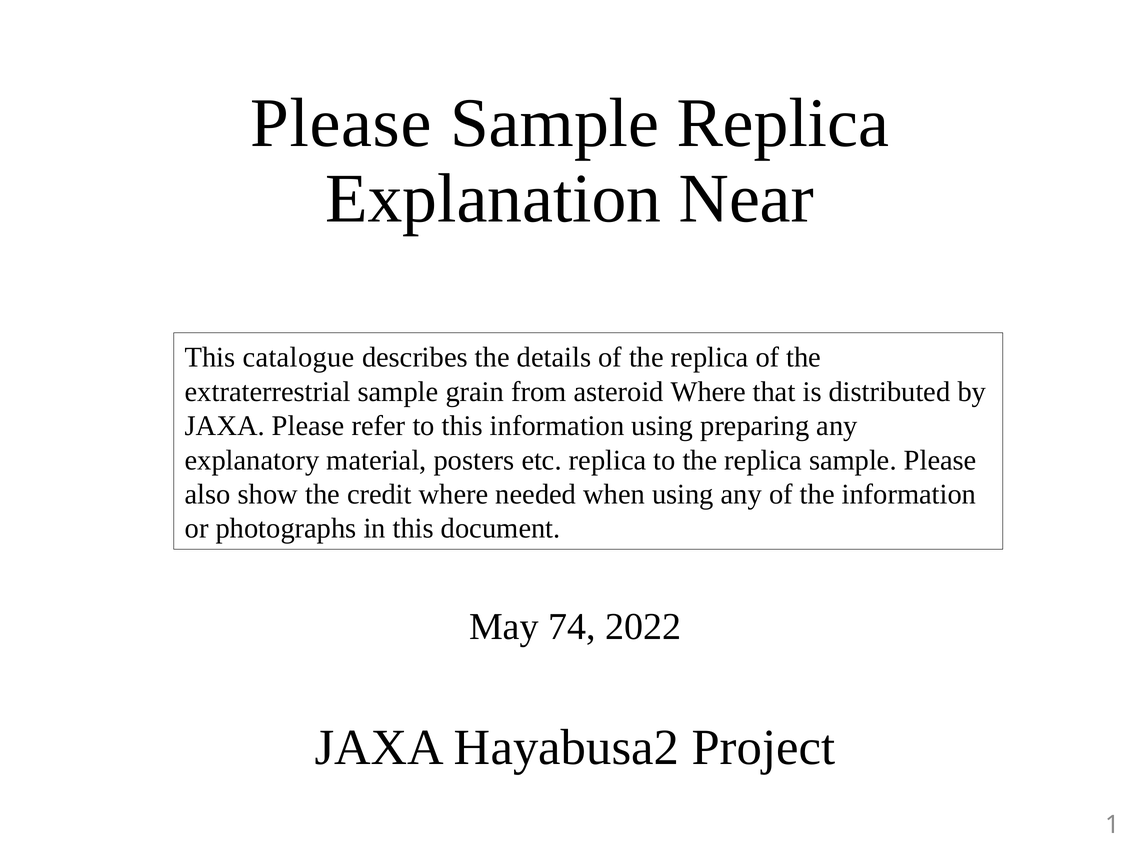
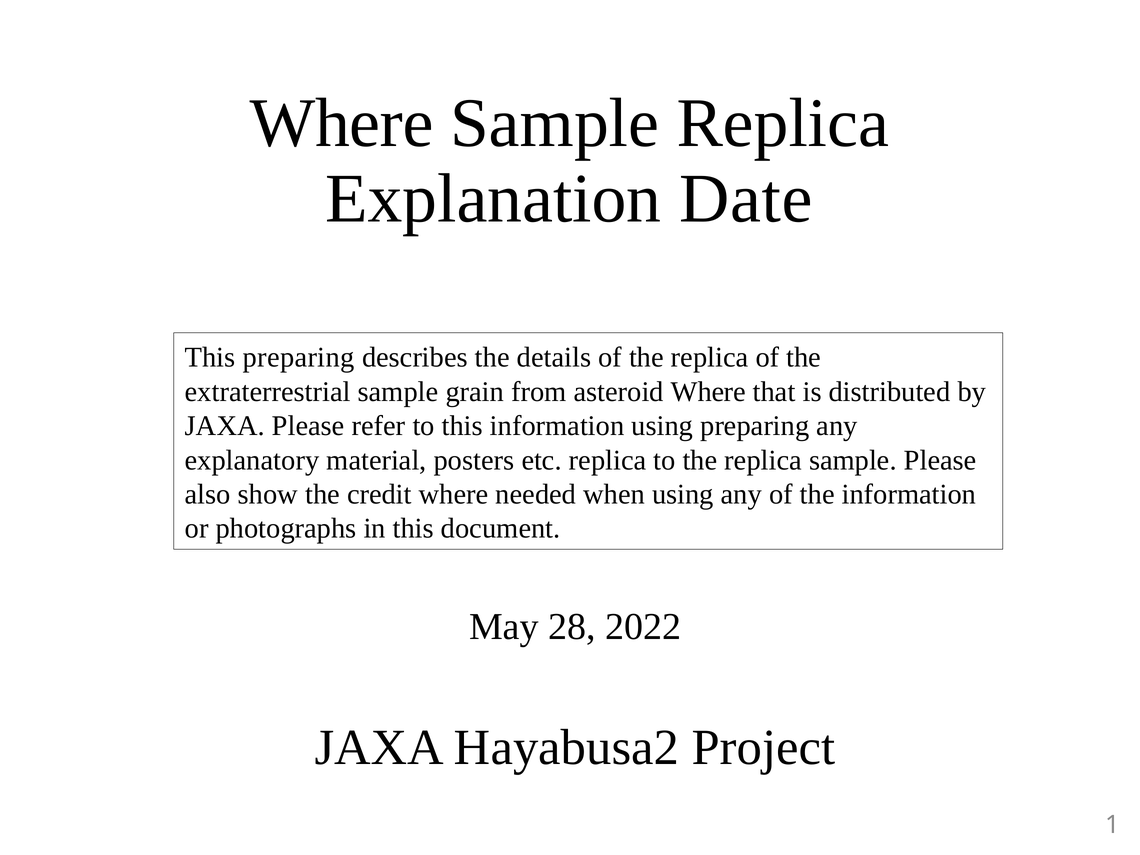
Please: Please -> Where (342, 123)
Near: Near -> Date (746, 199)
This catalogue: catalogue -> preparing (299, 358)
74: 74 -> 28 (572, 627)
